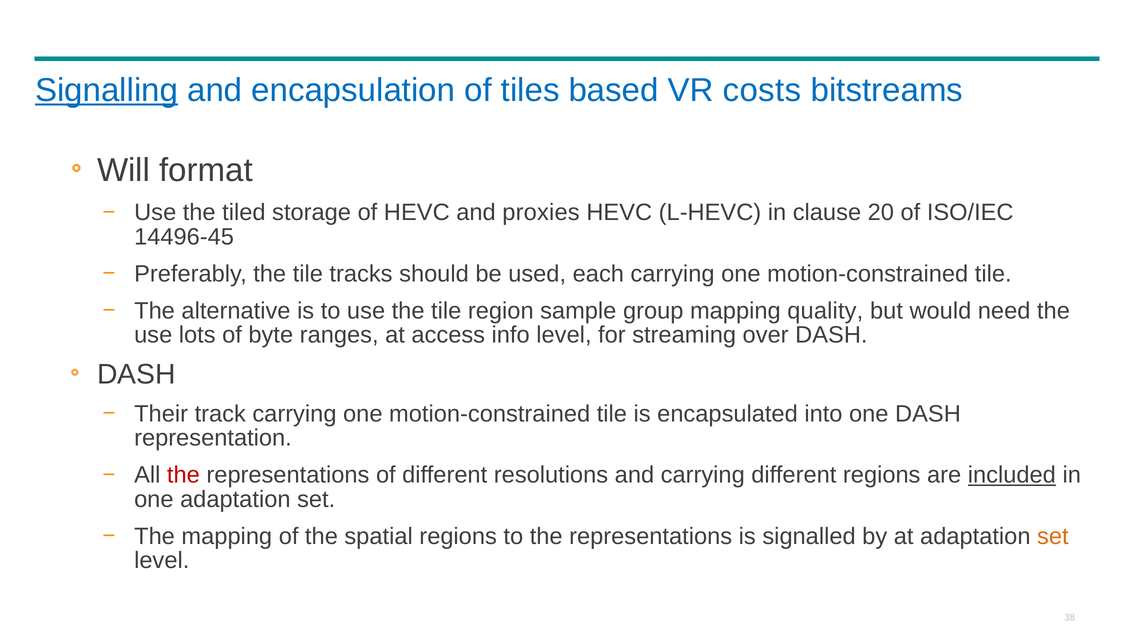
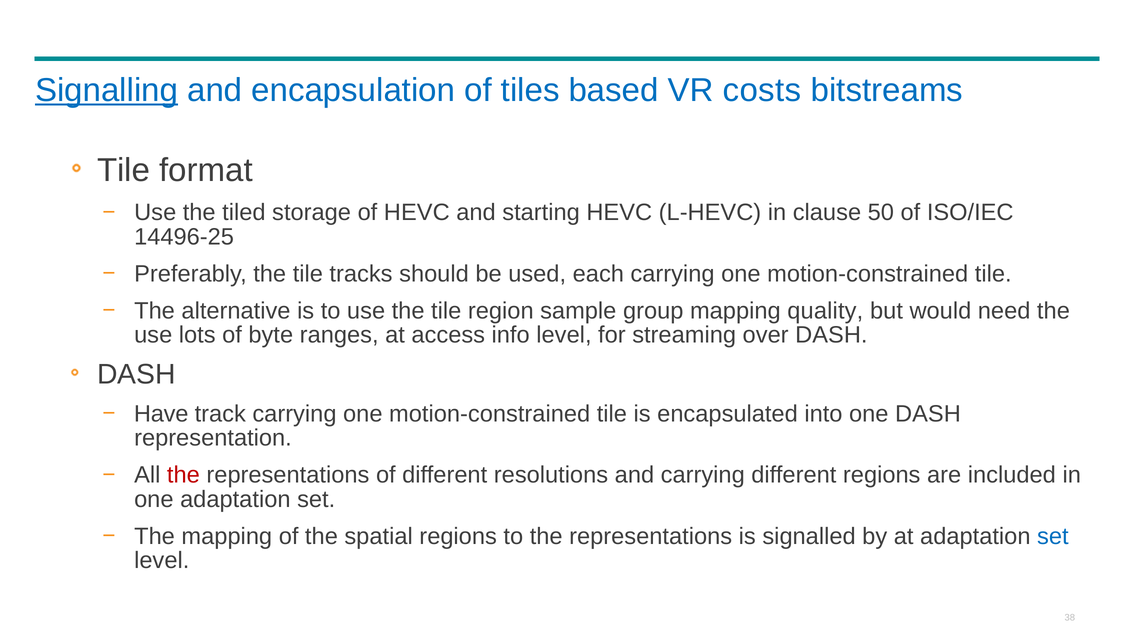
Will: Will -> Tile (124, 171)
proxies: proxies -> starting (541, 213)
20: 20 -> 50 (881, 213)
14496-45: 14496-45 -> 14496-25 (184, 237)
Their: Their -> Have (161, 414)
included underline: present -> none (1012, 475)
set colour: orange -> blue (1053, 536)
